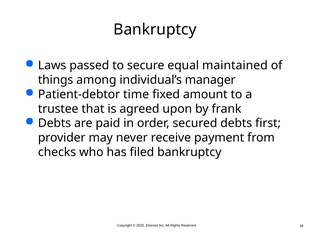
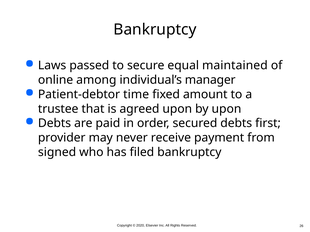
things: things -> online (56, 80)
by frank: frank -> upon (226, 109)
checks: checks -> signed (57, 152)
